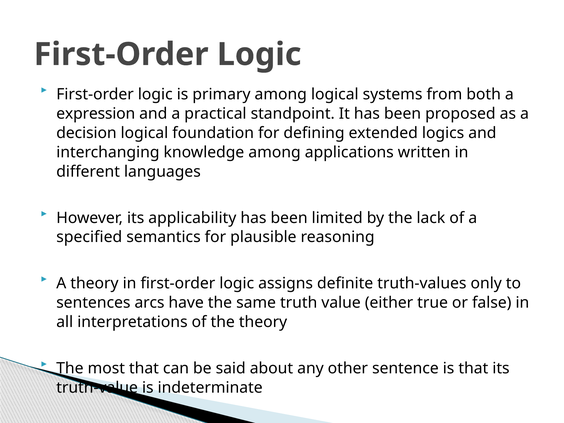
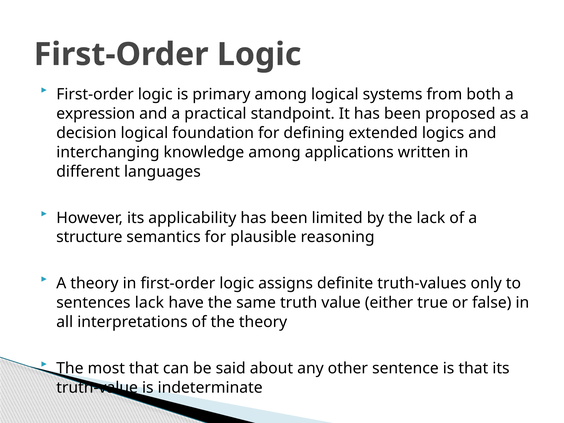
specified: specified -> structure (89, 237)
sentences arcs: arcs -> lack (149, 303)
